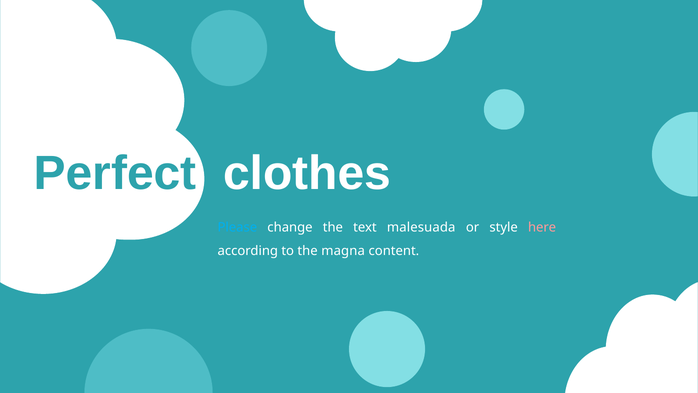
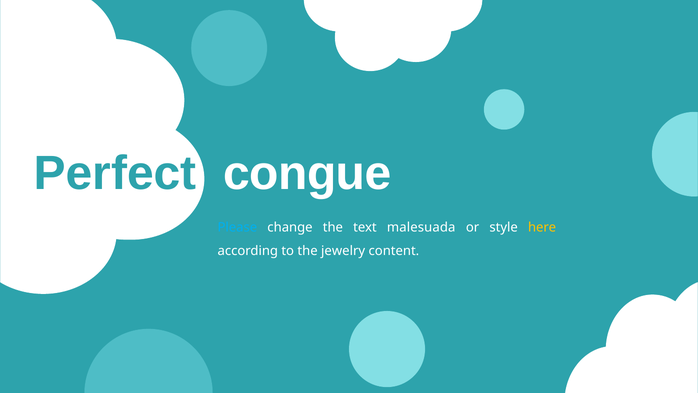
clothes: clothes -> congue (307, 173)
here colour: pink -> yellow (542, 227)
magna: magna -> jewelry (343, 251)
